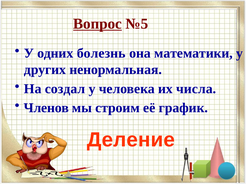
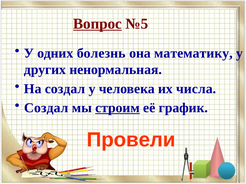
математики: математики -> математику (193, 53)
Членов: Членов -> Создал (46, 108)
строим underline: none -> present (118, 108)
Деление: Деление -> Провели (131, 140)
